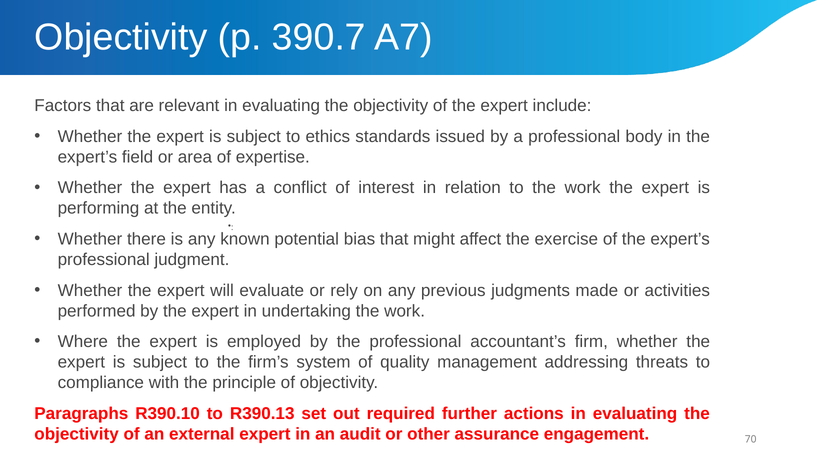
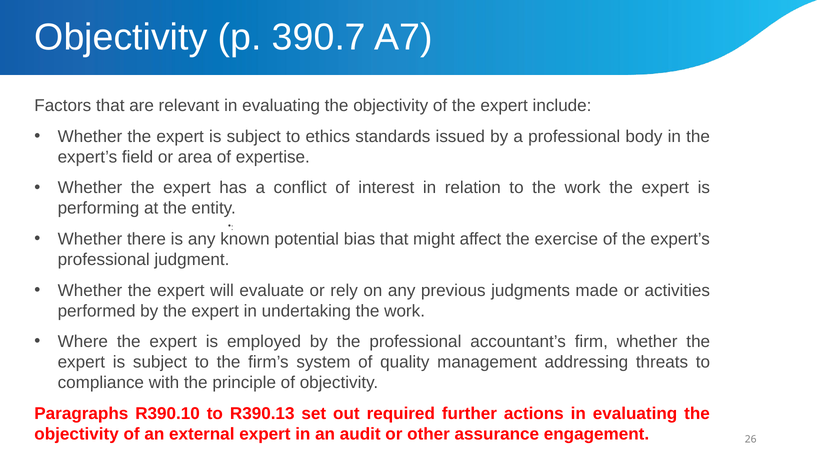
70: 70 -> 26 (751, 439)
